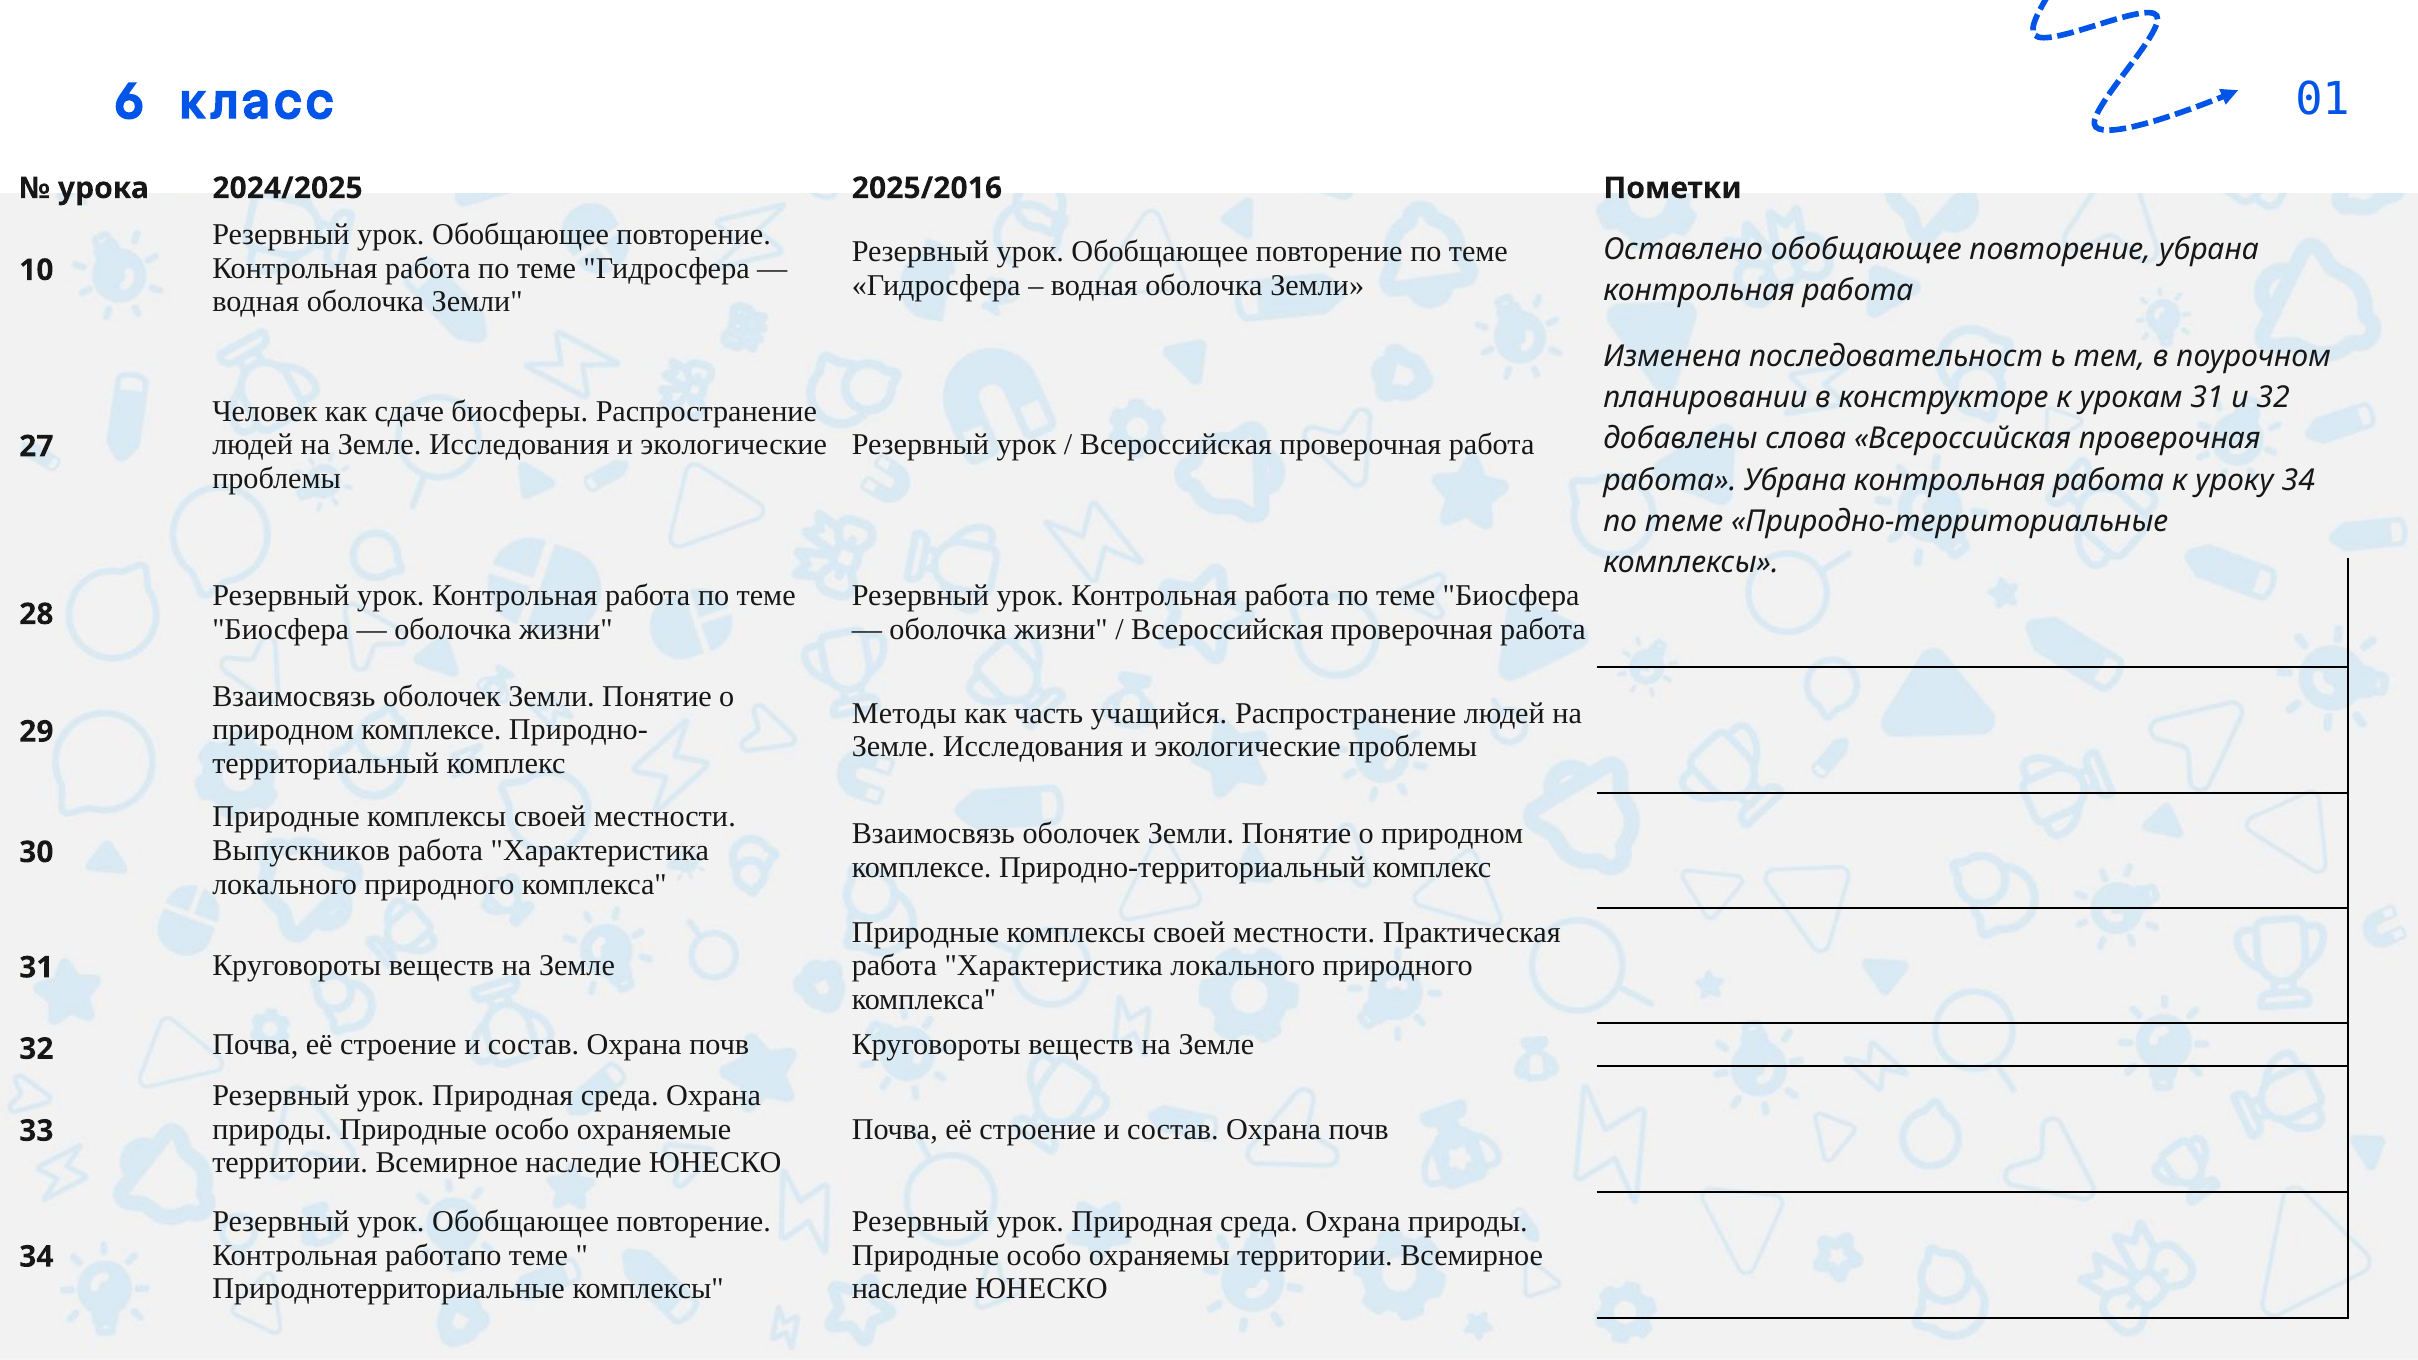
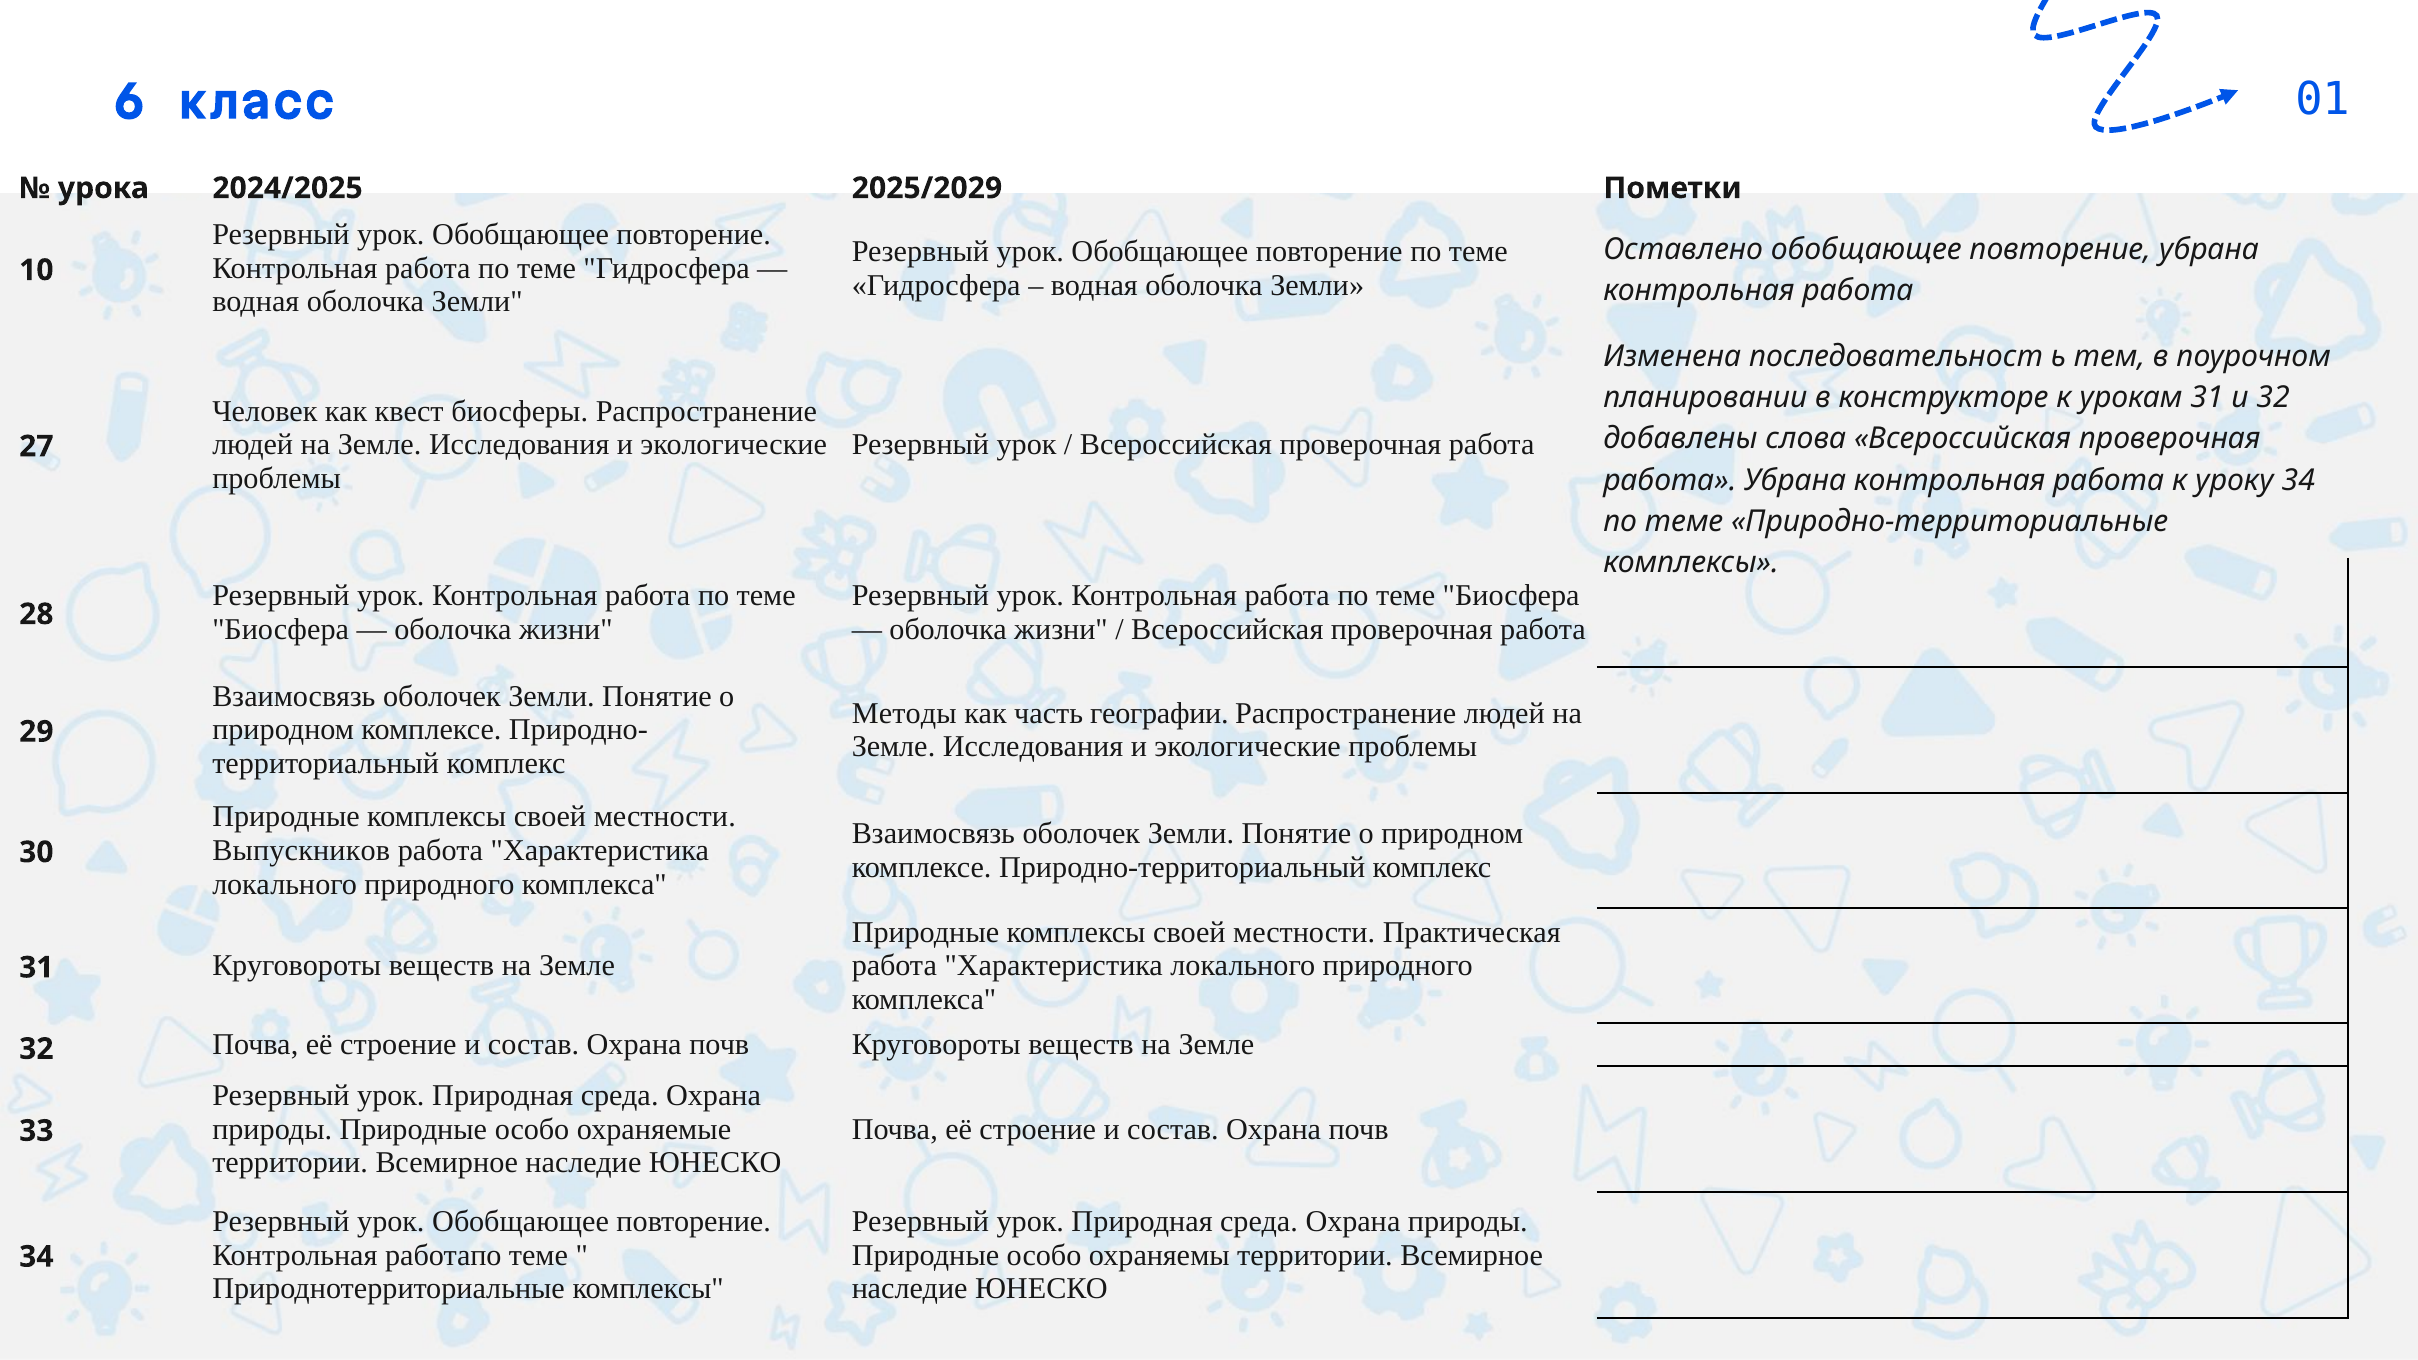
2025/2016: 2025/2016 -> 2025/2029 (927, 188)
сдаче: сдаче -> квест (409, 411)
учащийся: учащийся -> географии (1159, 713)
